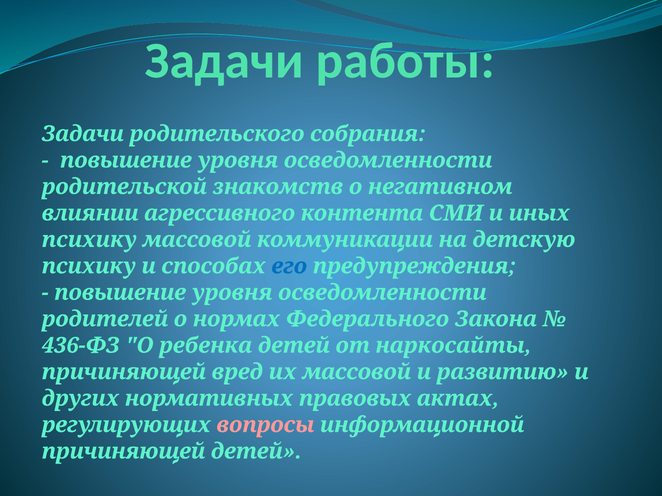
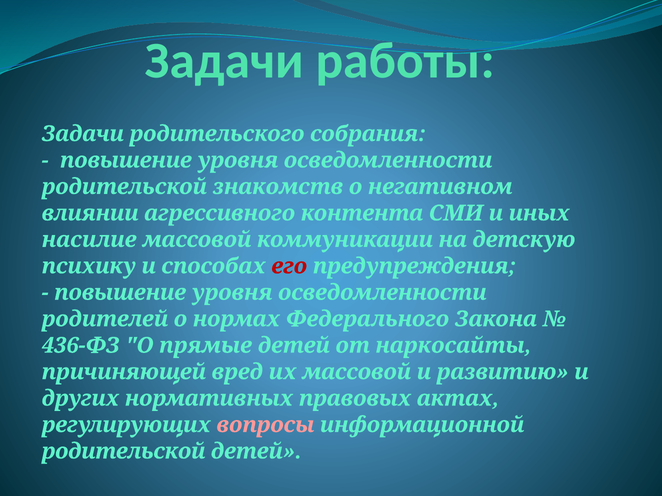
психику: психику -> насилие (89, 240)
его colour: blue -> red (289, 266)
ребенка: ребенка -> прямые (206, 346)
причиняющей: причиняющей -> родительской (124, 452)
